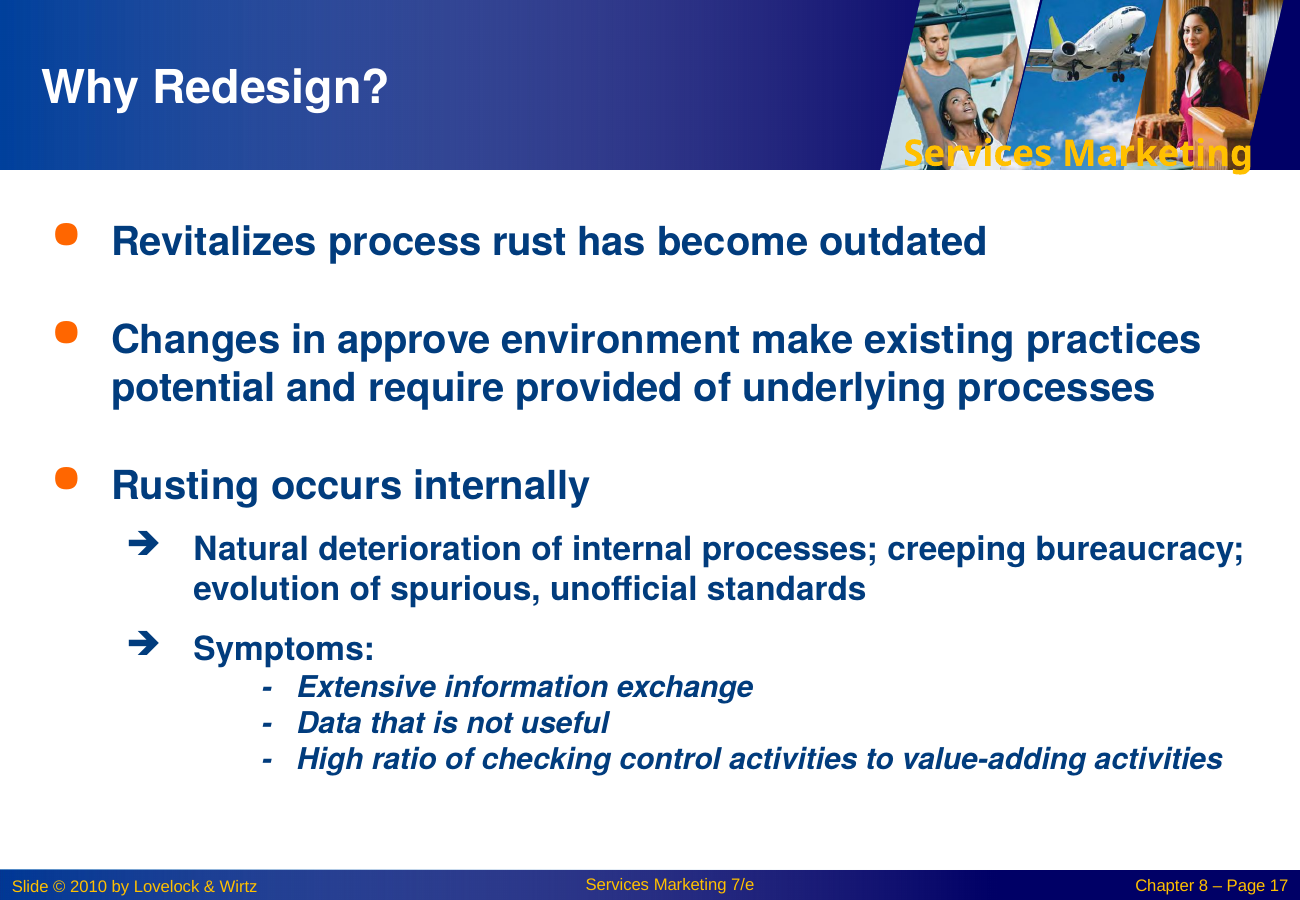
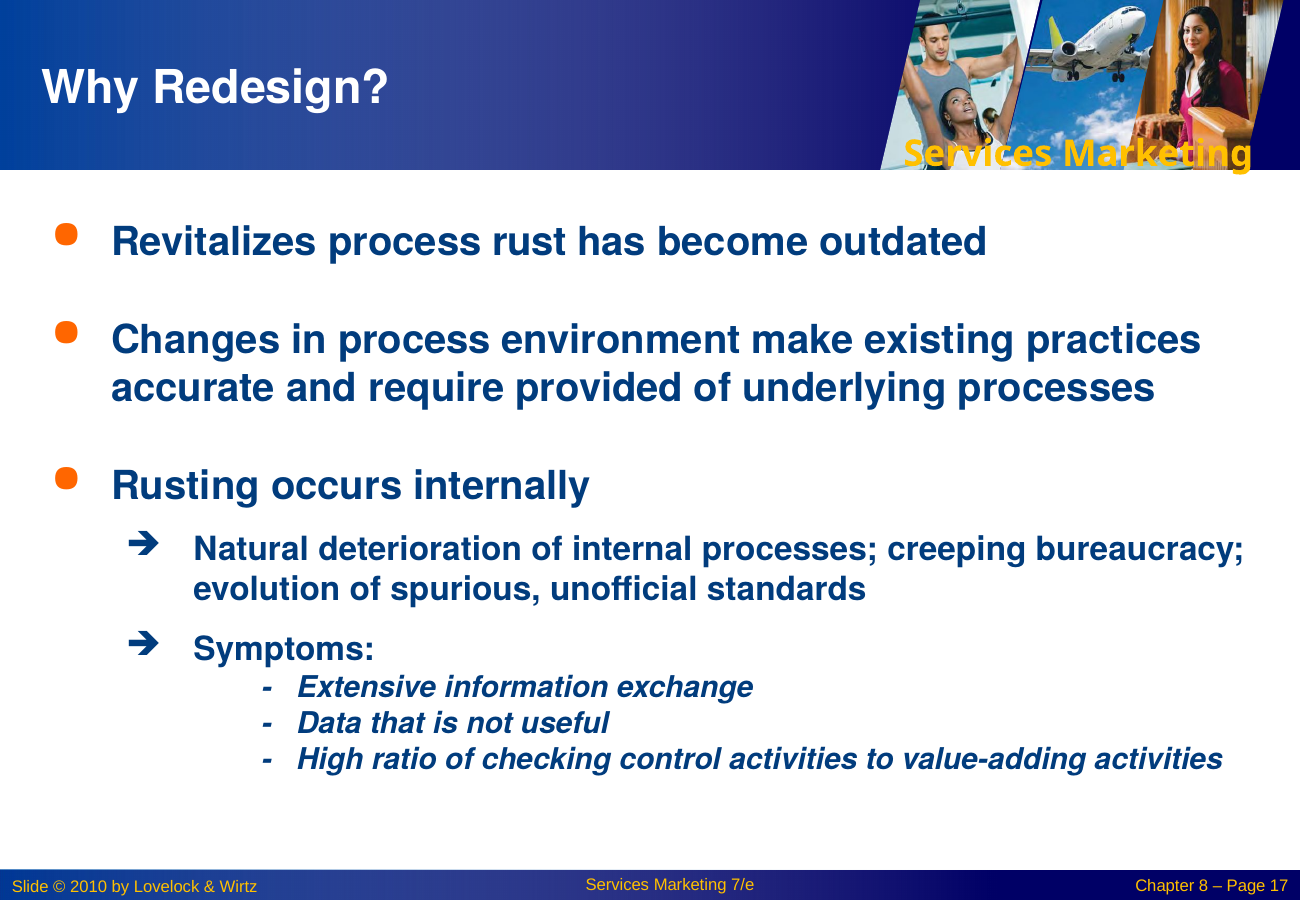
in approve: approve -> process (414, 340)
potential: potential -> accurate (193, 388)
